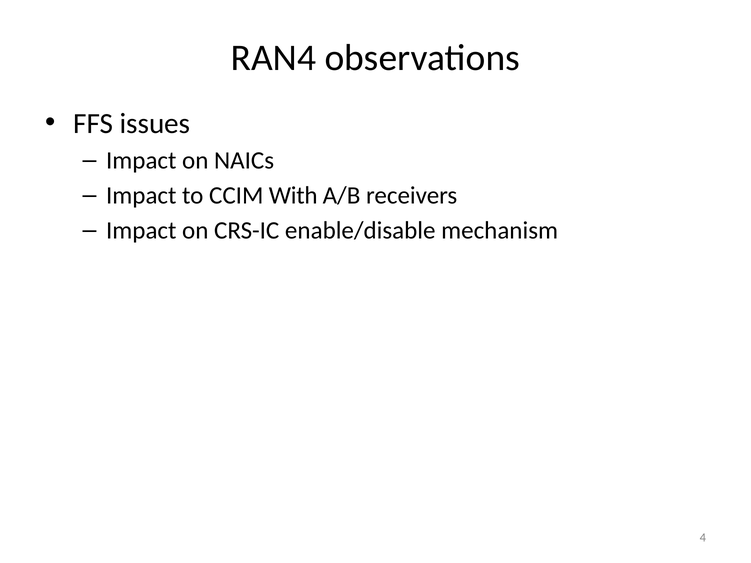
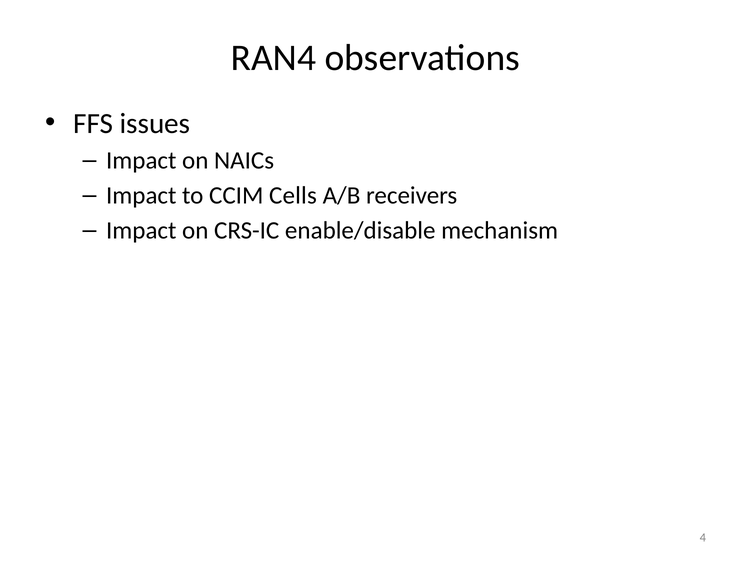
With: With -> Cells (293, 196)
